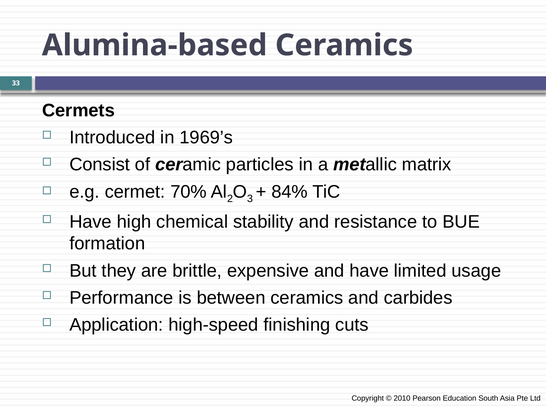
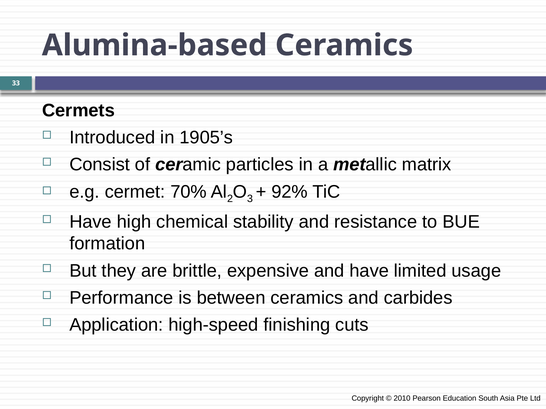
1969’s: 1969’s -> 1905’s (206, 138)
84%: 84% -> 92% (290, 192)
